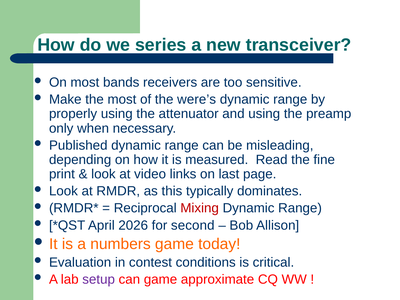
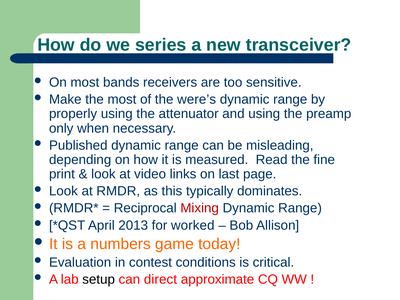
2026: 2026 -> 2013 (133, 225)
second: second -> worked (193, 225)
setup colour: purple -> black (99, 279)
can game: game -> direct (160, 279)
